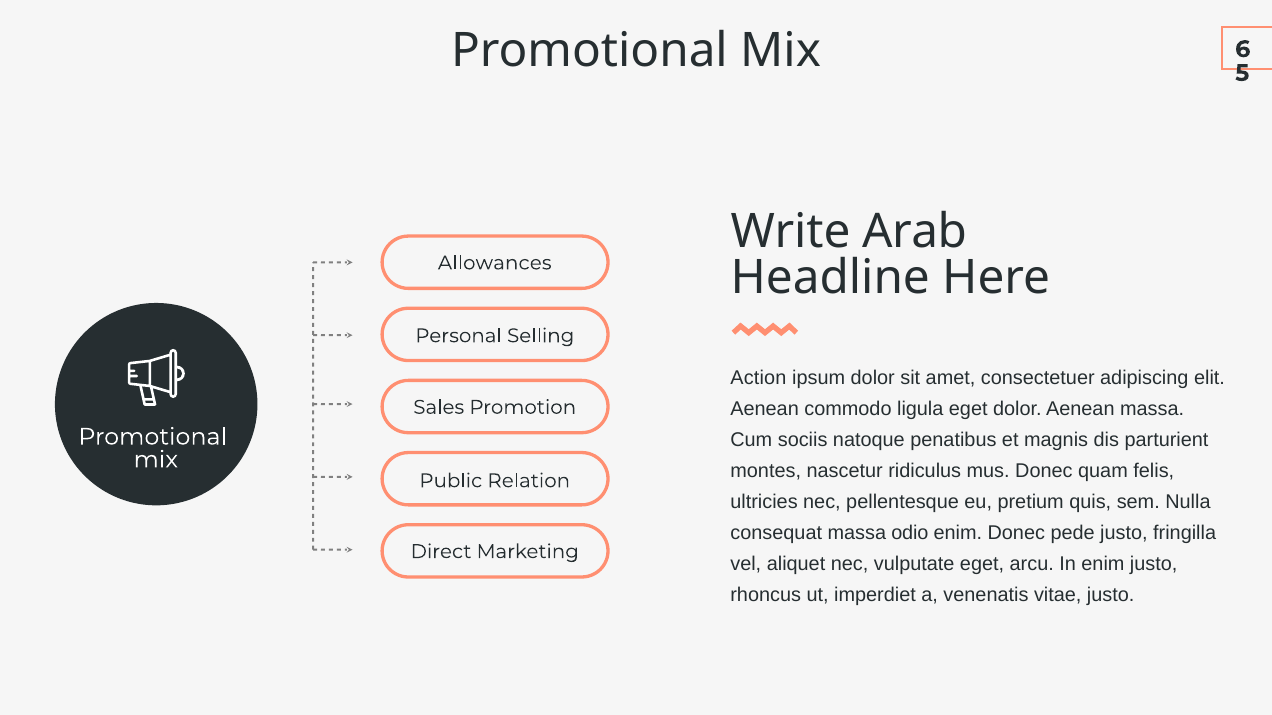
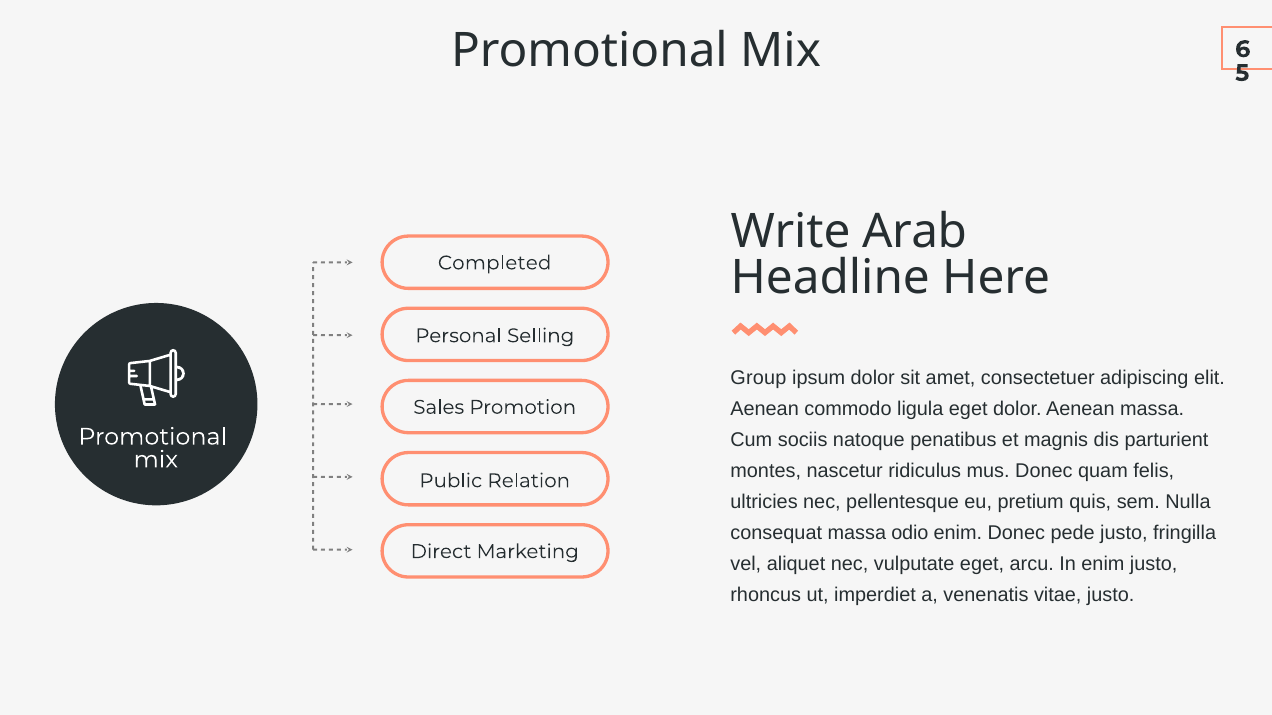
Allowances: Allowances -> Completed (495, 263)
Action: Action -> Group (758, 378)
